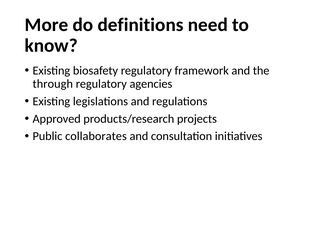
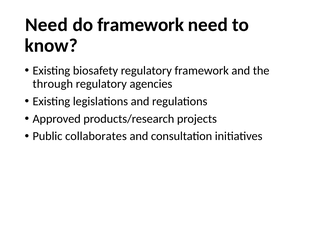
More: More -> Need (46, 25)
do definitions: definitions -> framework (141, 25)
